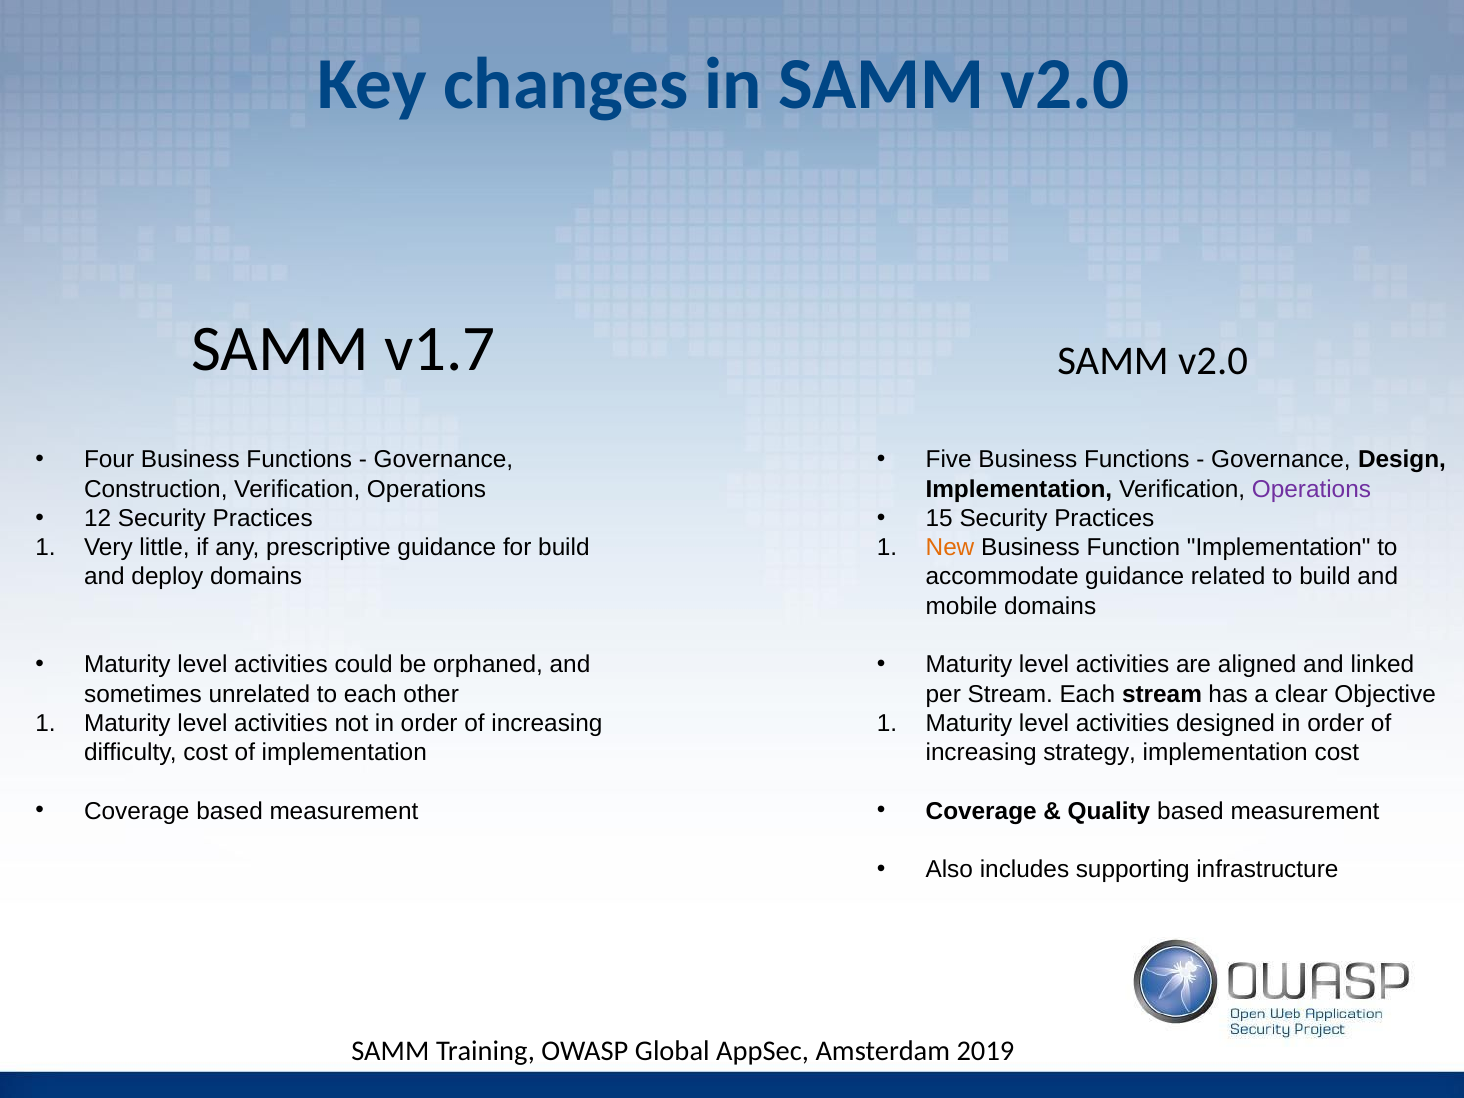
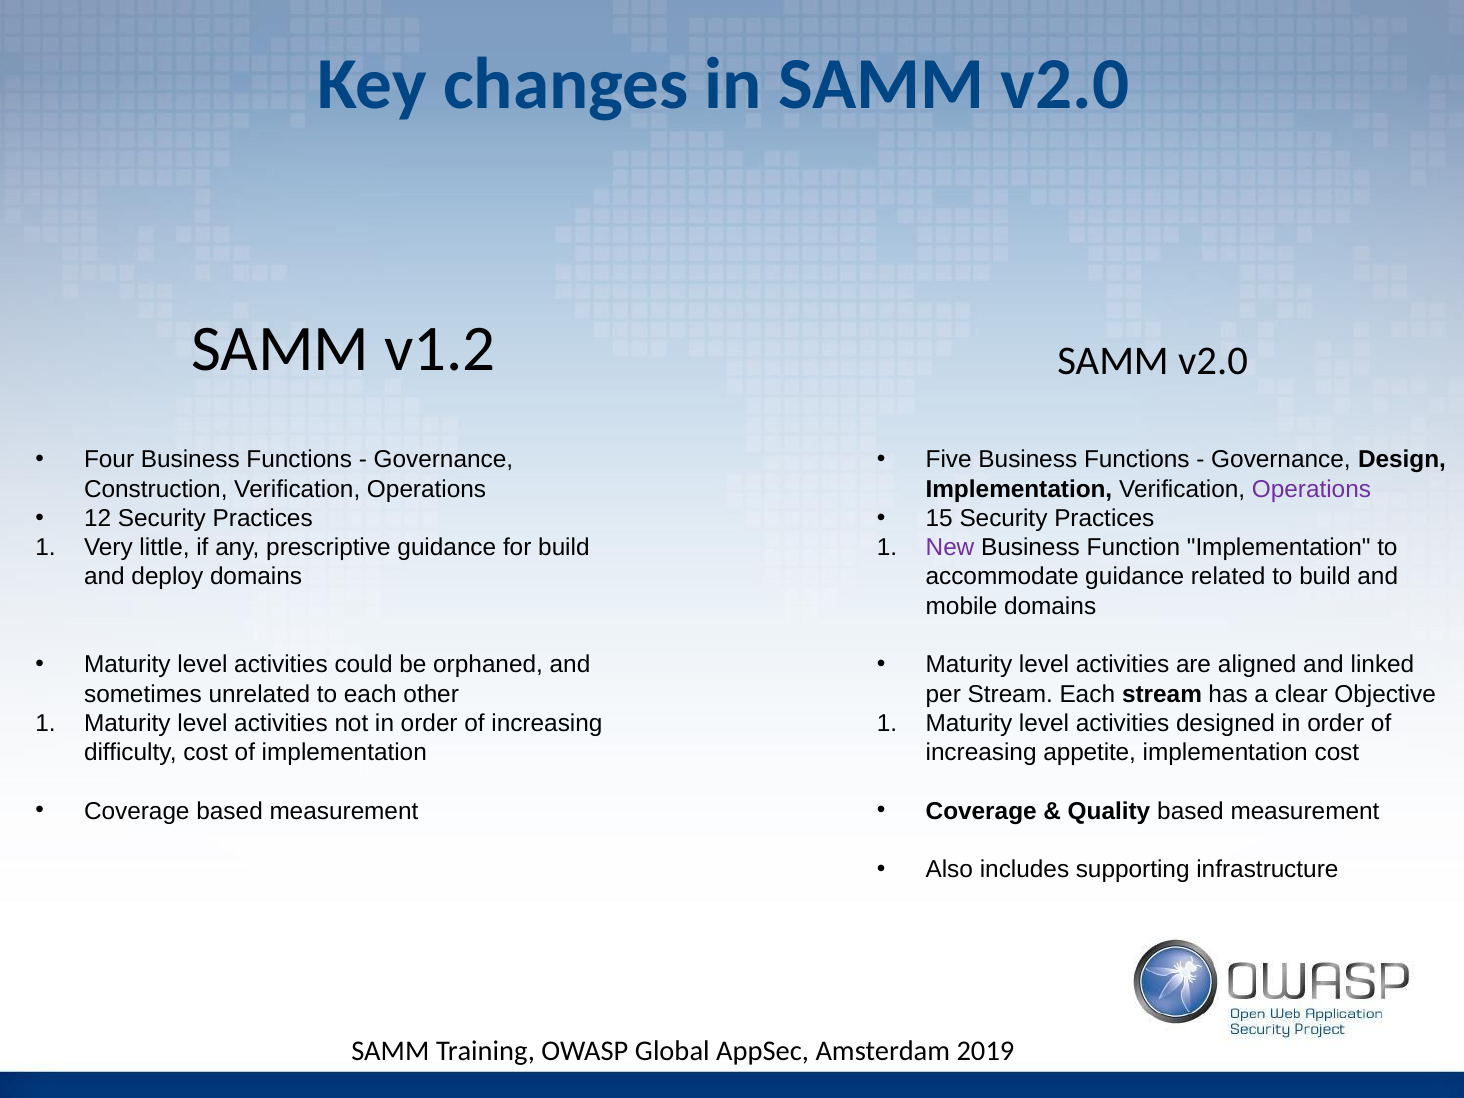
v1.7: v1.7 -> v1.2 (440, 349)
New colour: orange -> purple (950, 548)
strategy: strategy -> appetite (1090, 753)
